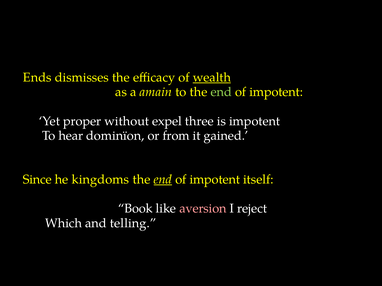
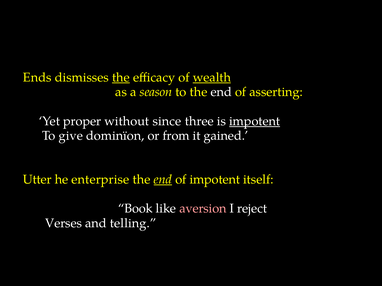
the underline: none -> present (121, 78)
amain: amain -> season (156, 92)
end colour: light green -> white (221, 92)
impotent: impotent -> asserting (276, 92)
expel: expel -> since (167, 121)
impotent underline: none -> present (255, 121)
hear: hear -> give (71, 136)
Since: Since -> Utter (37, 180)
kingdoms: kingdoms -> enterprise (100, 180)
Which: Which -> Verses (64, 223)
